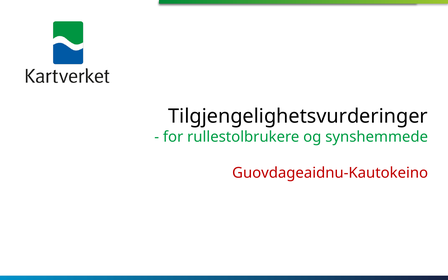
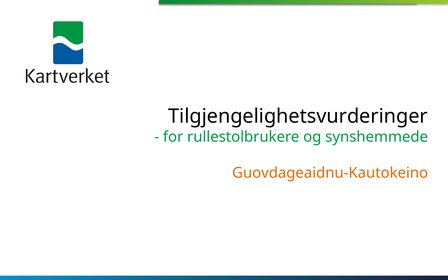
Guovdageaidnu-Kautokeino colour: red -> orange (330, 173)
